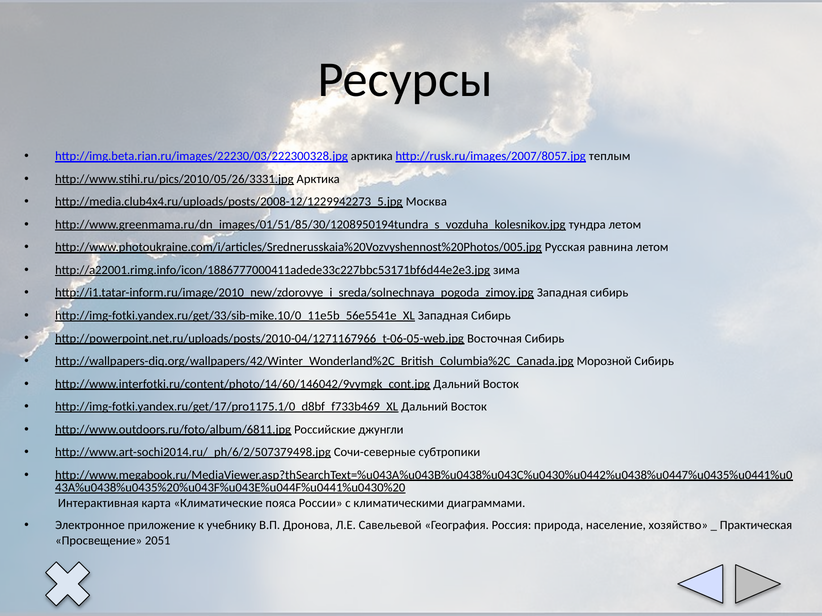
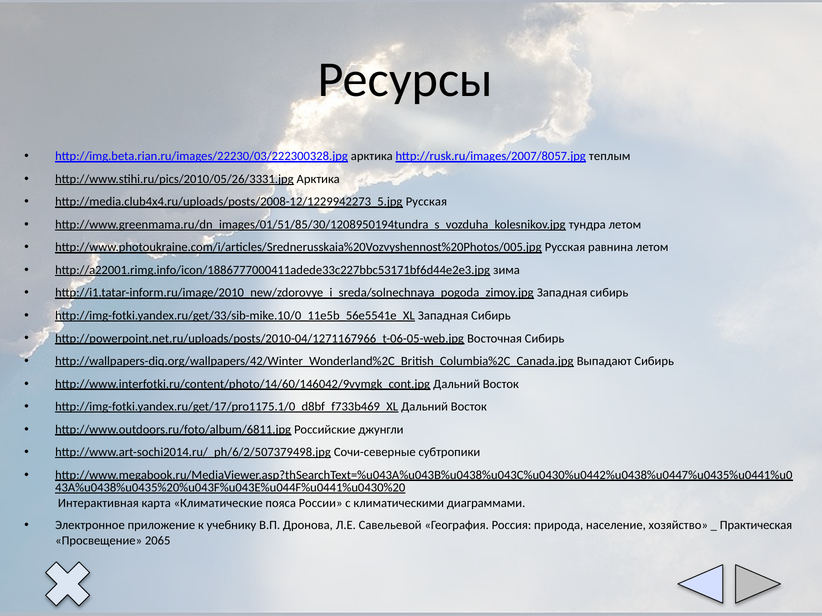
http://media.club4x4.ru/uploads/posts/2008-12/1229942273_5.jpg Москва: Москва -> Русская (426, 202)
Морозной: Морозной -> Выпадают (604, 361)
2051: 2051 -> 2065 (158, 541)
